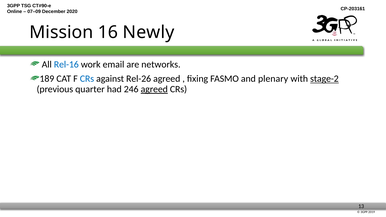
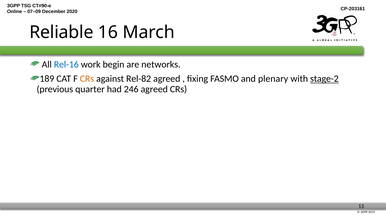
Mission: Mission -> Reliable (61, 32)
Newly: Newly -> March (149, 32)
email: email -> begin (114, 64)
CRs colour: blue -> orange (87, 79)
Rel-26: Rel-26 -> Rel-82 (139, 79)
agreed underline: present -> none (154, 89)
